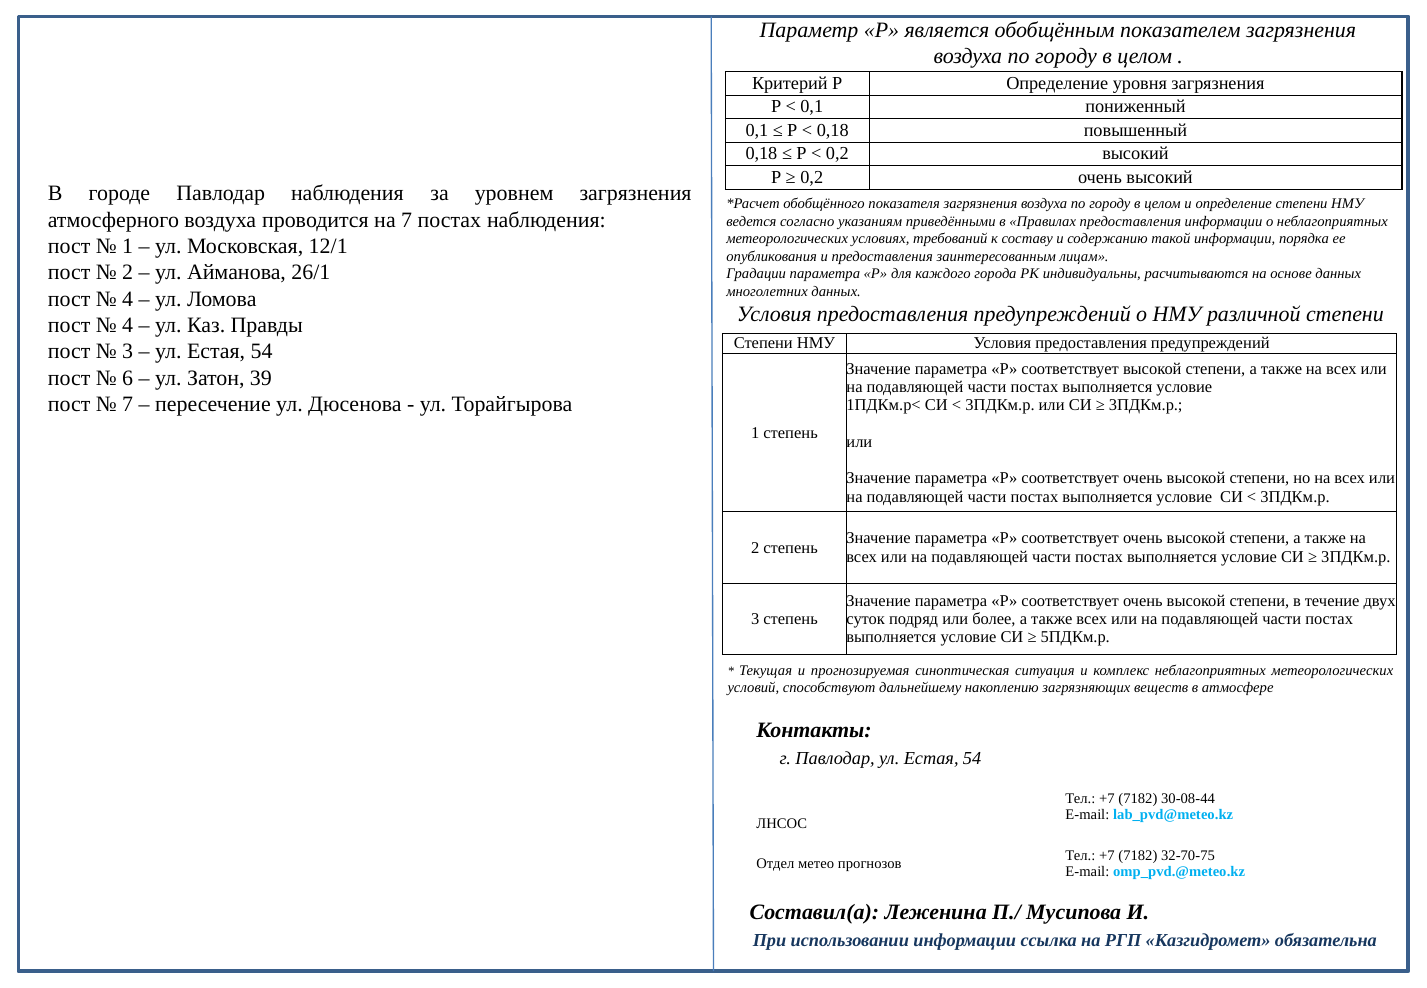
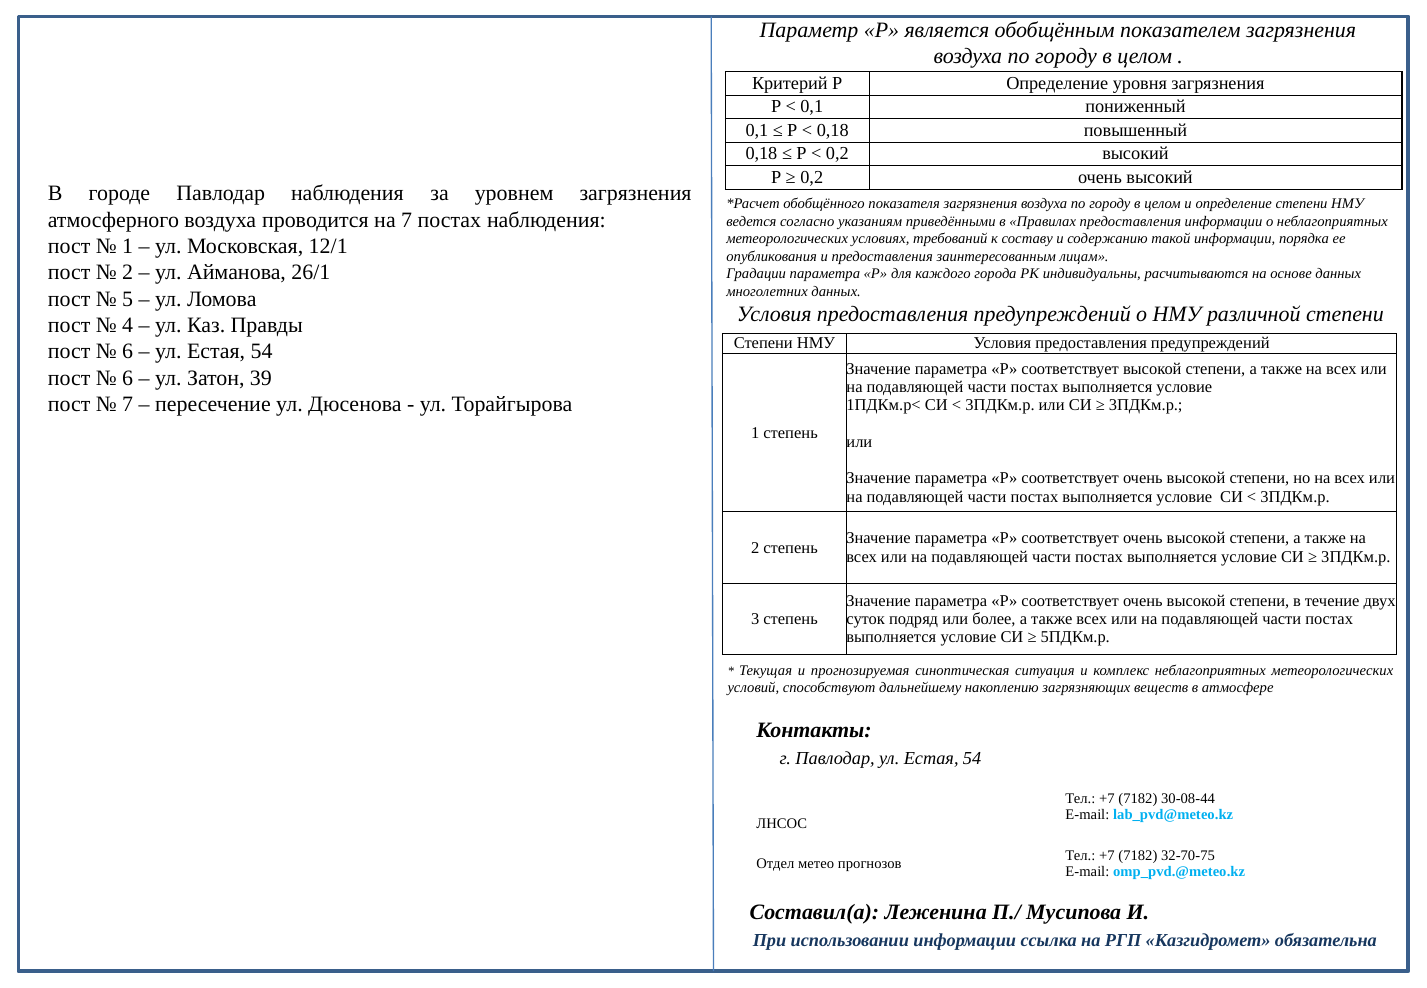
4: 4 -> 5 (128, 299)
3: 3 -> 6 (128, 352)
